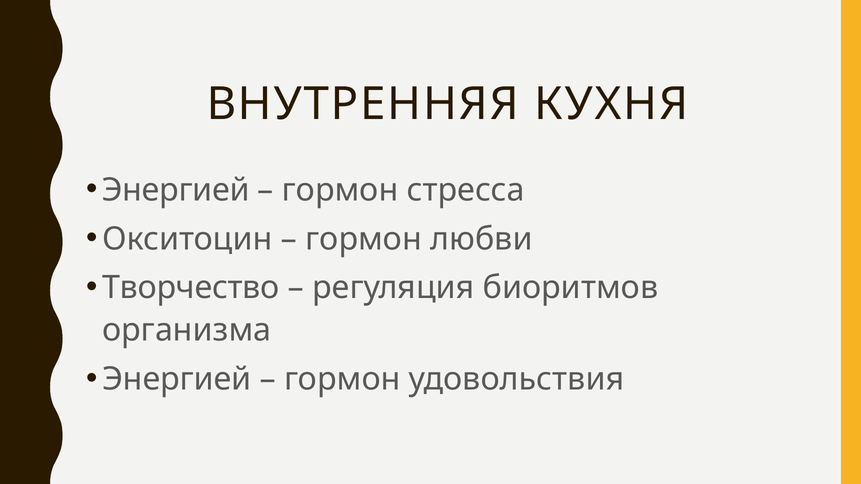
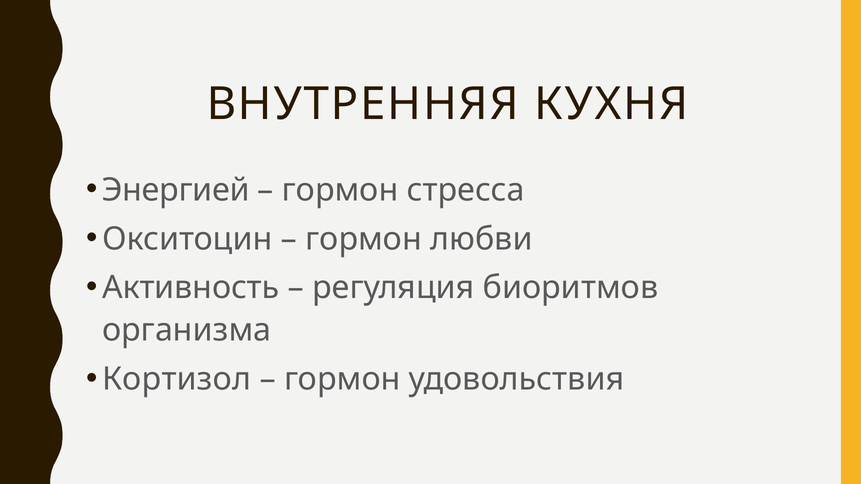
Творчество: Творчество -> Активность (191, 288)
Энергией: Энергией -> Кортизол (177, 379)
